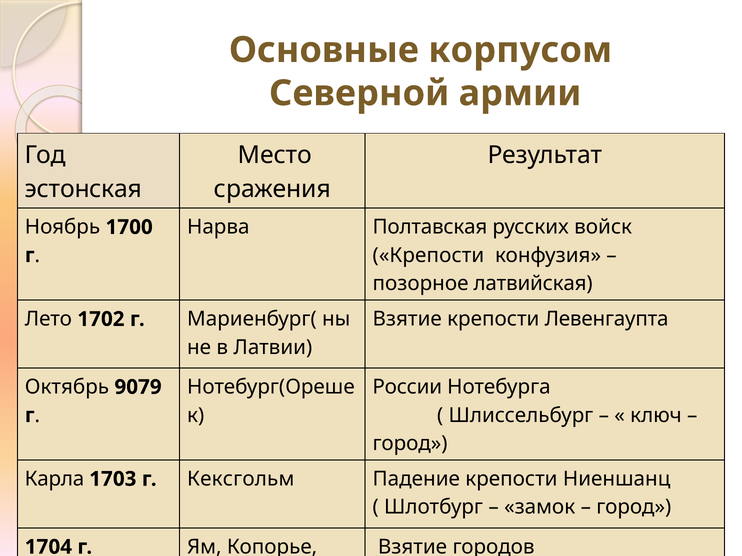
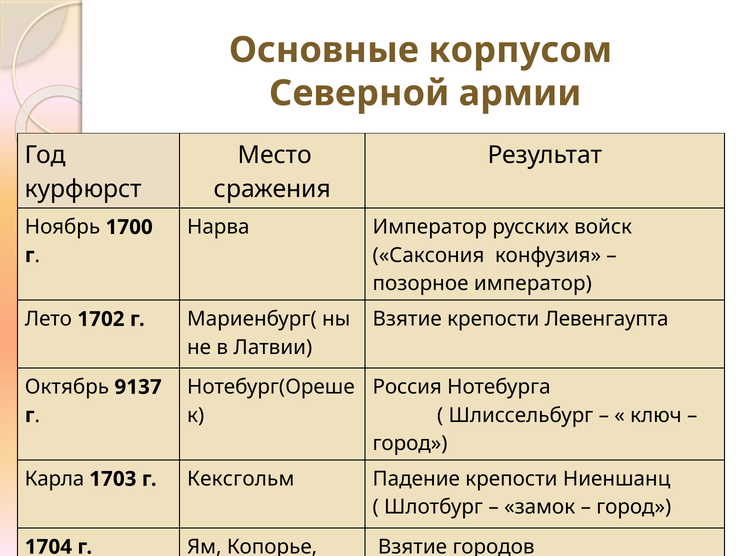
эстонская: эстонская -> курфюрст (83, 189)
Нарва Полтавская: Полтавская -> Император (430, 227)
Крепости: Крепости -> Саксония (429, 256)
позорное латвийская: латвийская -> император (533, 284)
9079: 9079 -> 9137 (138, 387)
России: России -> Россия (407, 387)
